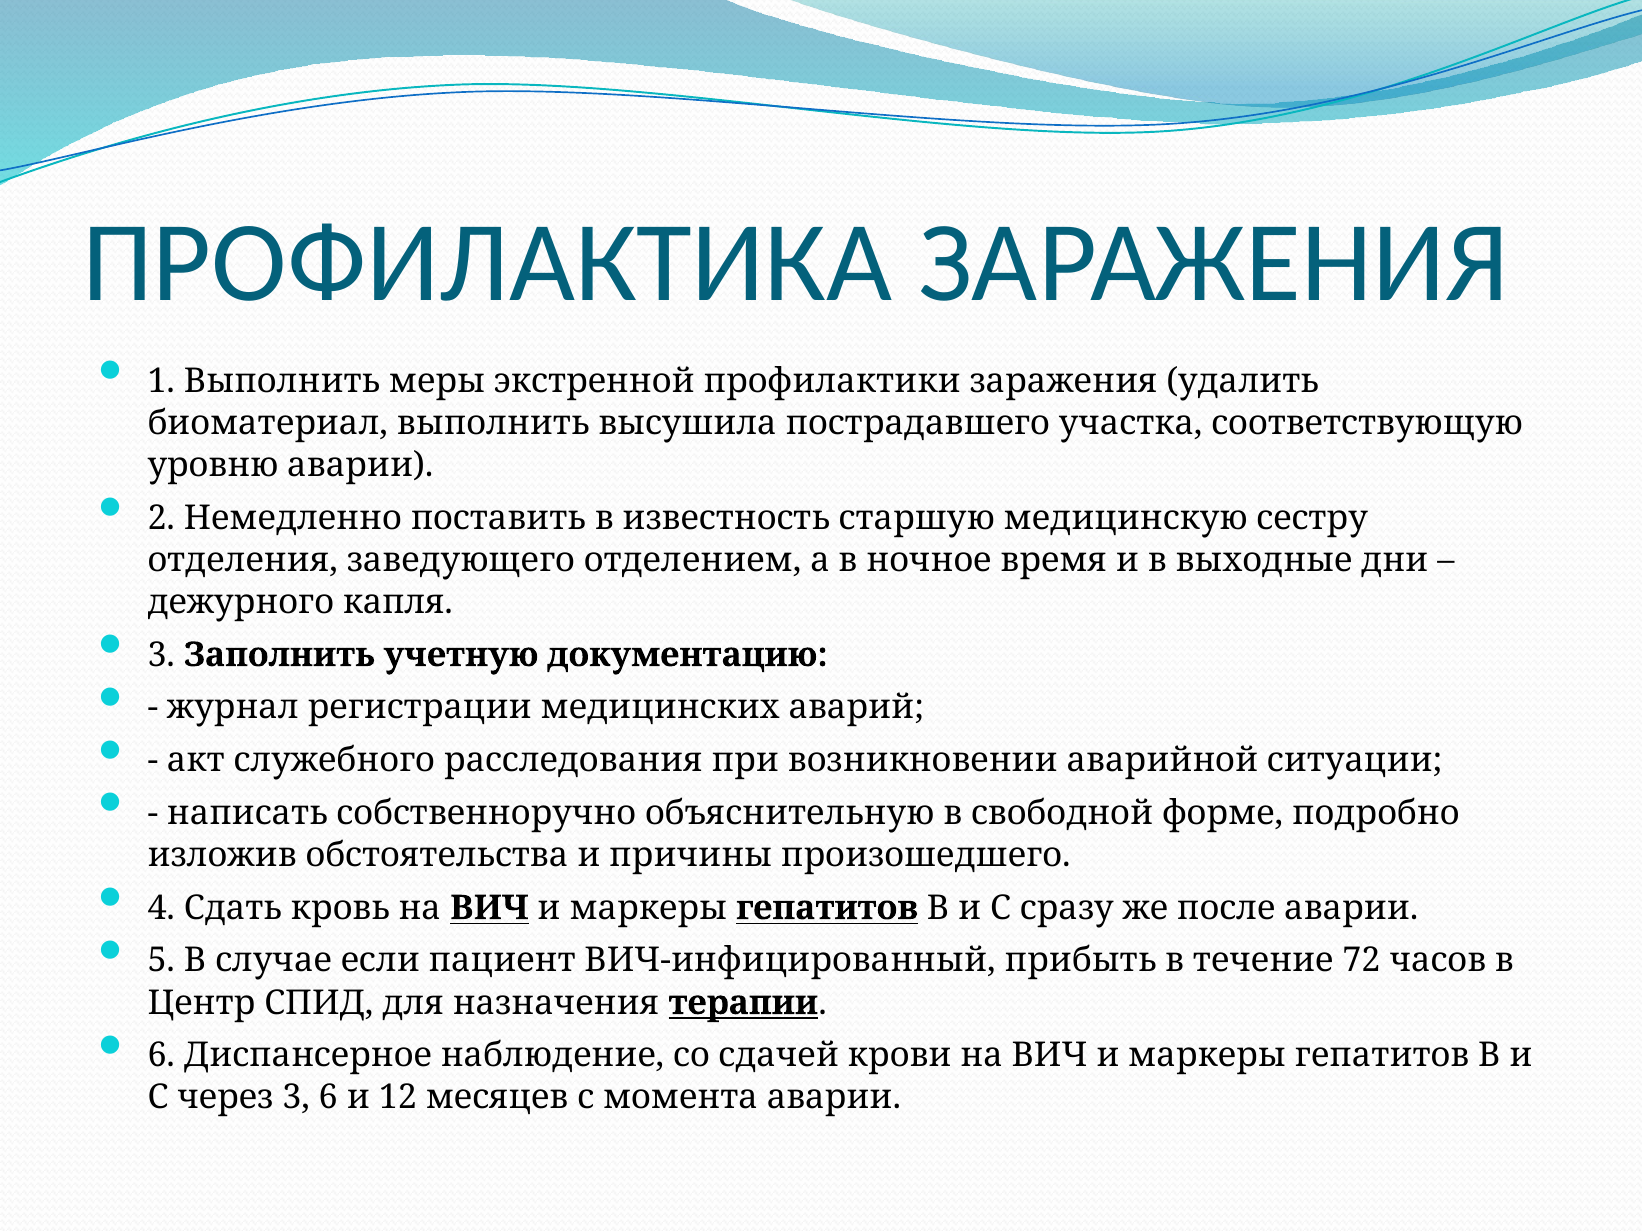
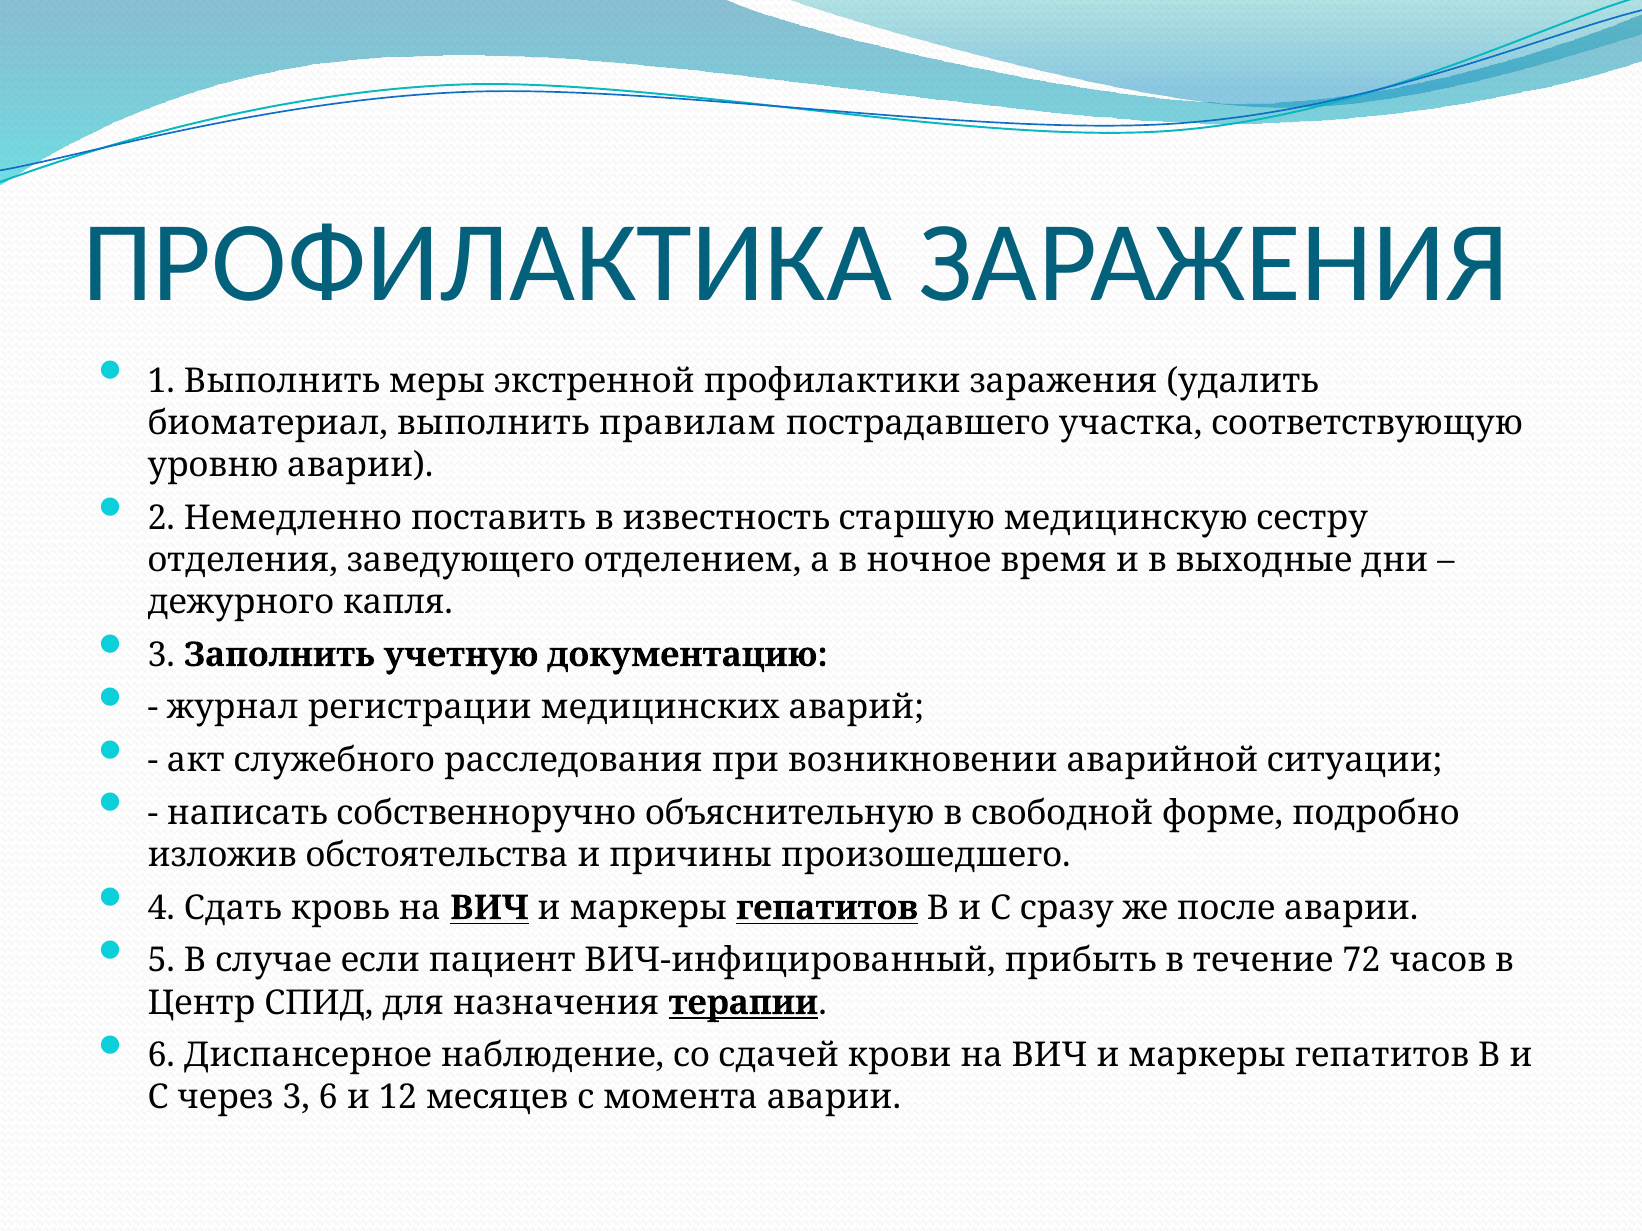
высушила: высушила -> правилам (687, 423)
